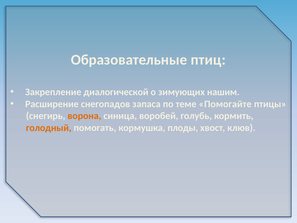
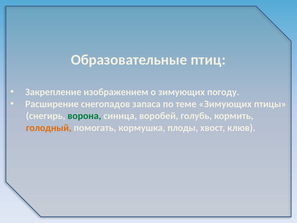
диалогической: диалогической -> изображением (116, 92)
нашим: нашим -> погоду (223, 92)
теме Помогайте: Помогайте -> Зимующих (225, 104)
ворона colour: orange -> green (84, 116)
